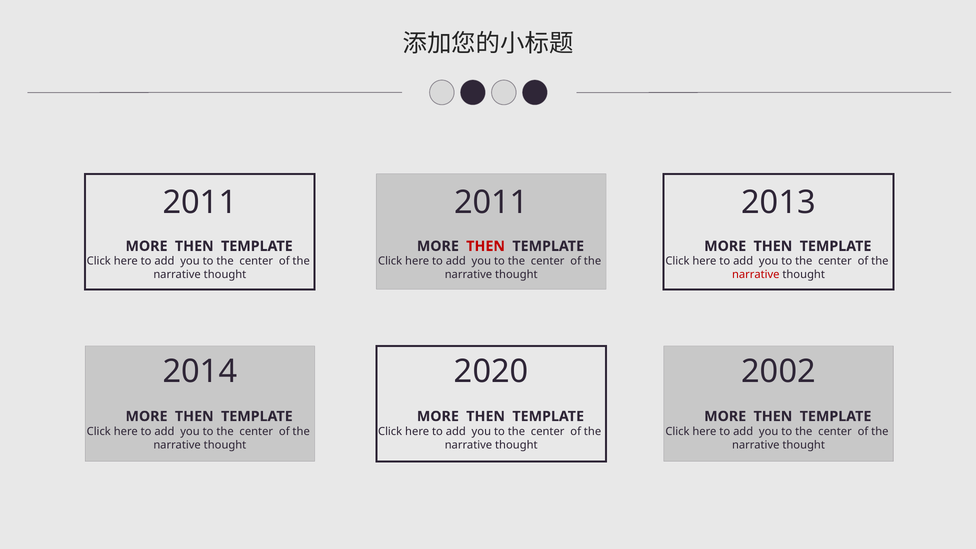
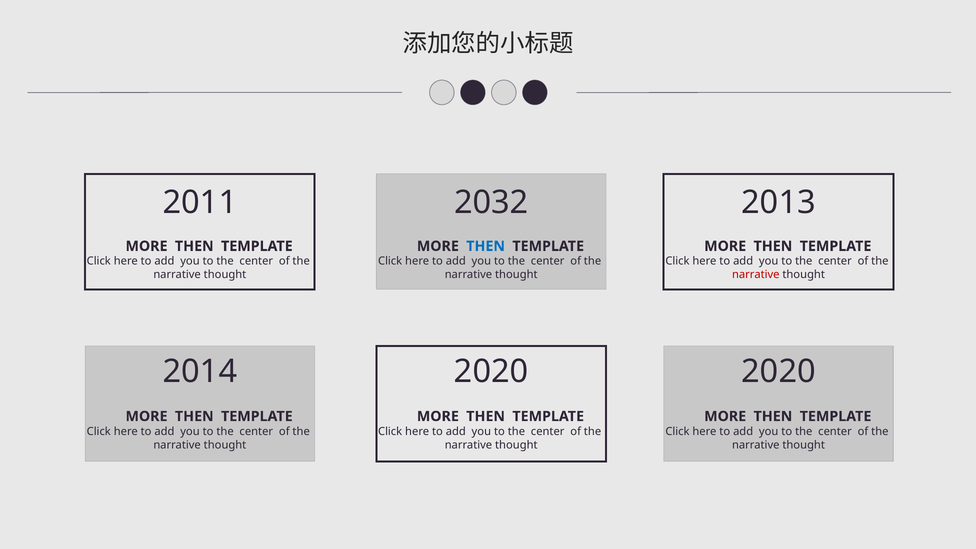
2011: 2011 -> 2032 (491, 202)
THEN colour: red -> blue (486, 246)
2020 2002: 2002 -> 2020 (779, 371)
